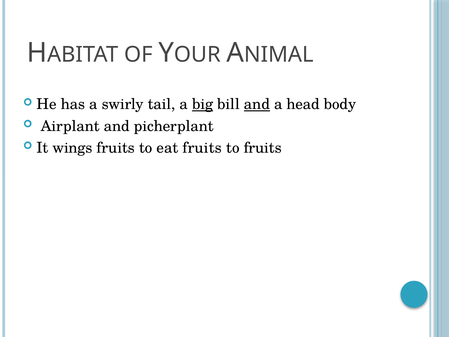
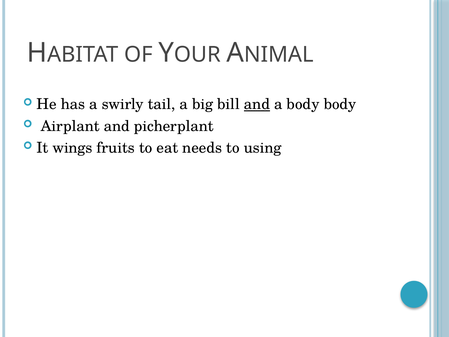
big underline: present -> none (203, 104)
a head: head -> body (303, 104)
eat fruits: fruits -> needs (202, 148)
to fruits: fruits -> using (263, 148)
